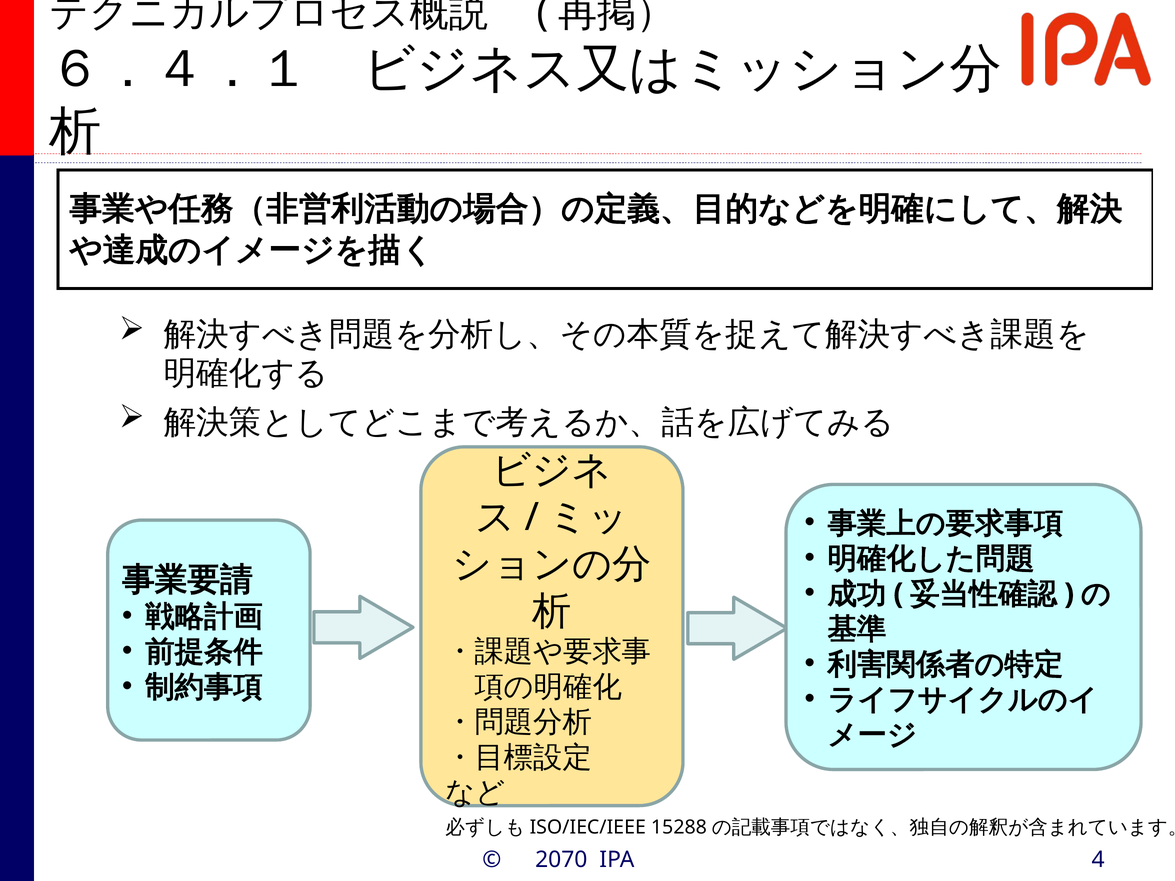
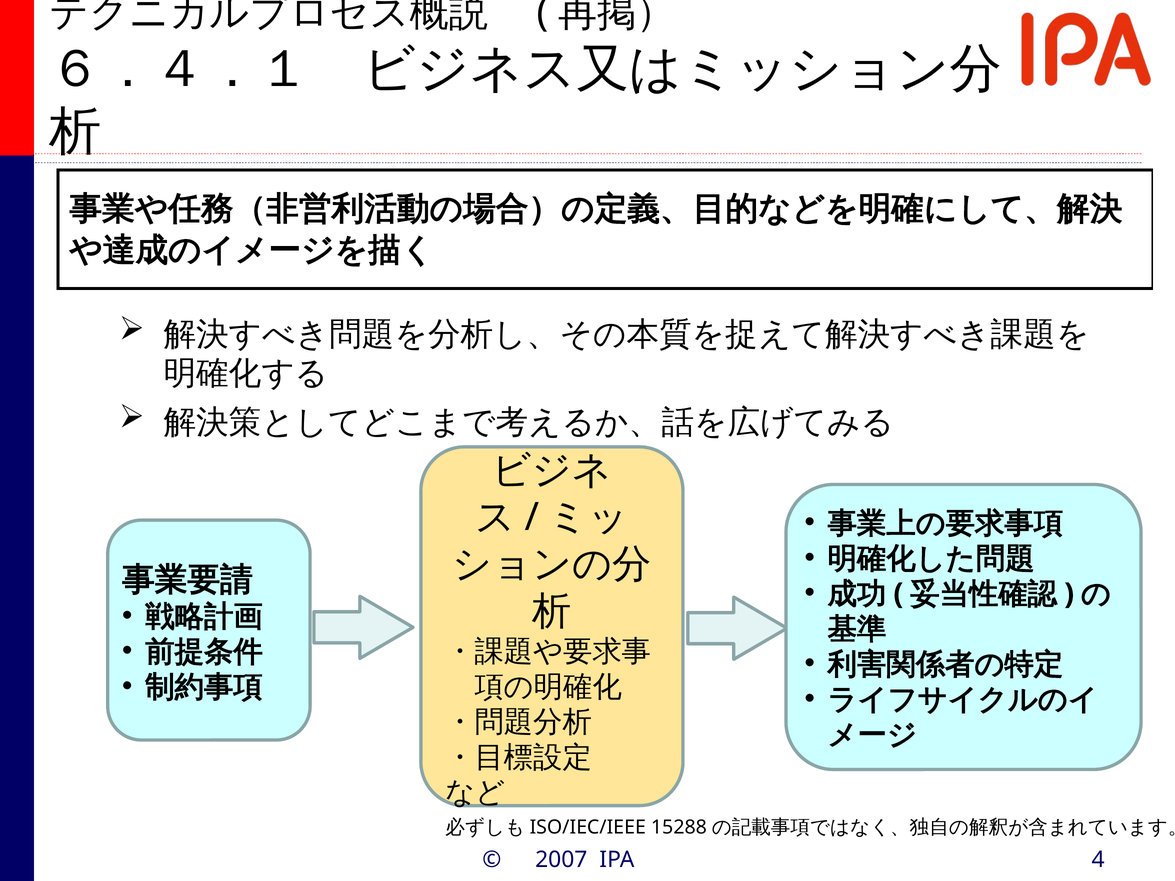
2070: 2070 -> 2007 (561, 860)
